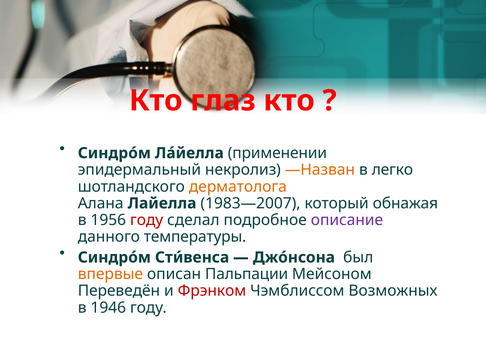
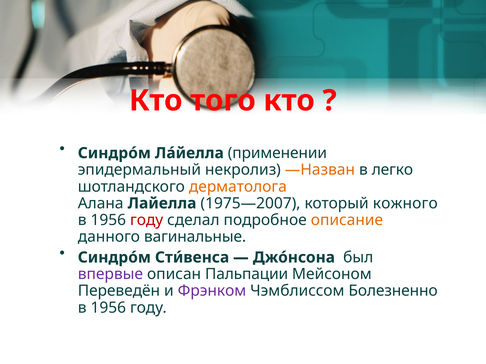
глаз: глаз -> того (223, 101)
1983—2007: 1983—2007 -> 1975—2007 (250, 204)
обнажая: обнажая -> кожного (405, 204)
описание colour: purple -> orange (347, 220)
температуры: температуры -> вагинальные (195, 237)
впервые colour: orange -> purple (110, 275)
Фрэнком colour: red -> purple (212, 291)
Возможных: Возможных -> Болезненно (393, 291)
1946: 1946 -> 1956 (108, 308)
